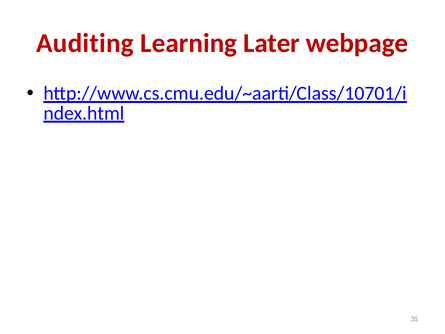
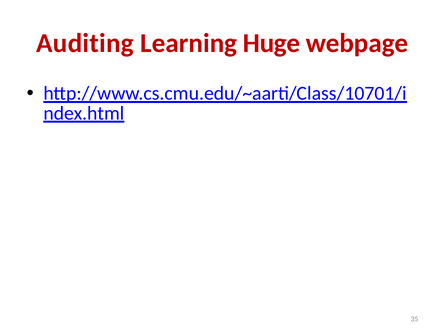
Later: Later -> Huge (272, 43)
